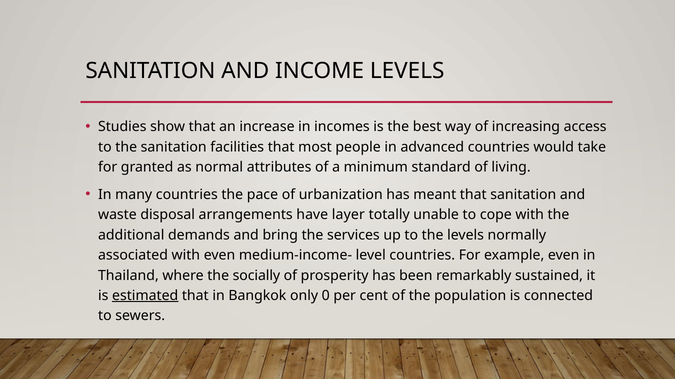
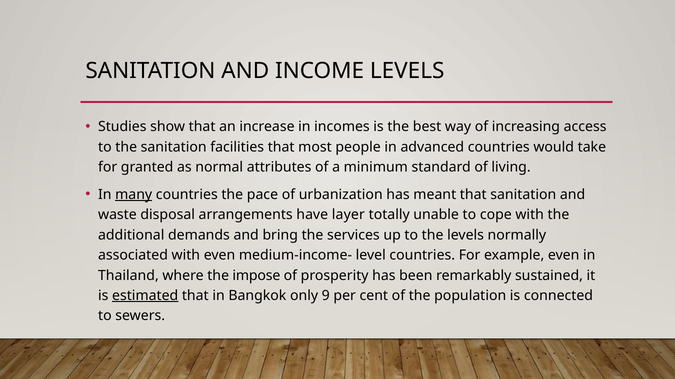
many underline: none -> present (134, 195)
socially: socially -> impose (256, 276)
0: 0 -> 9 (326, 296)
